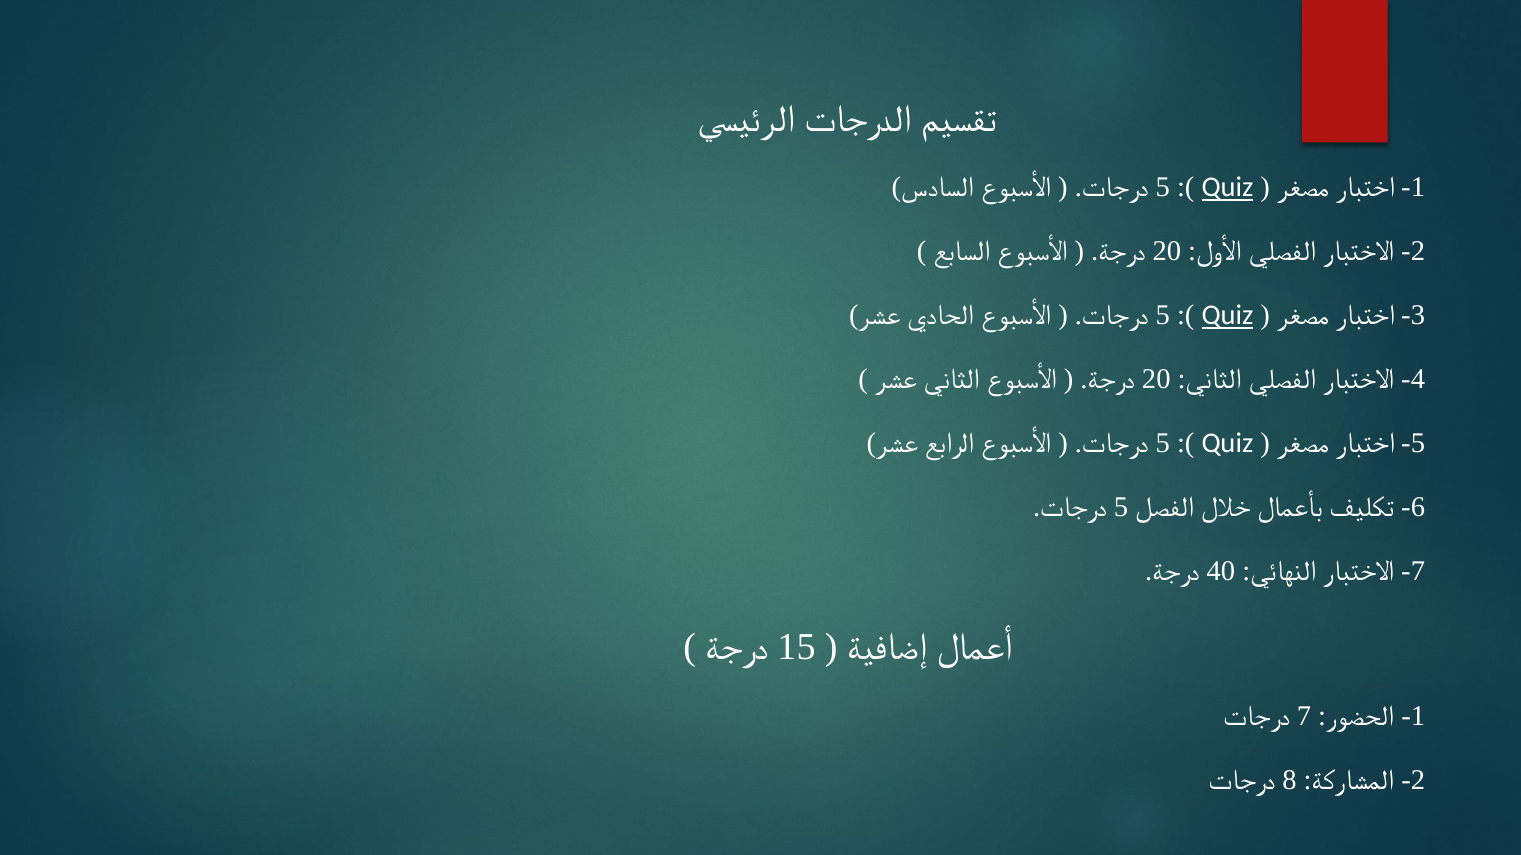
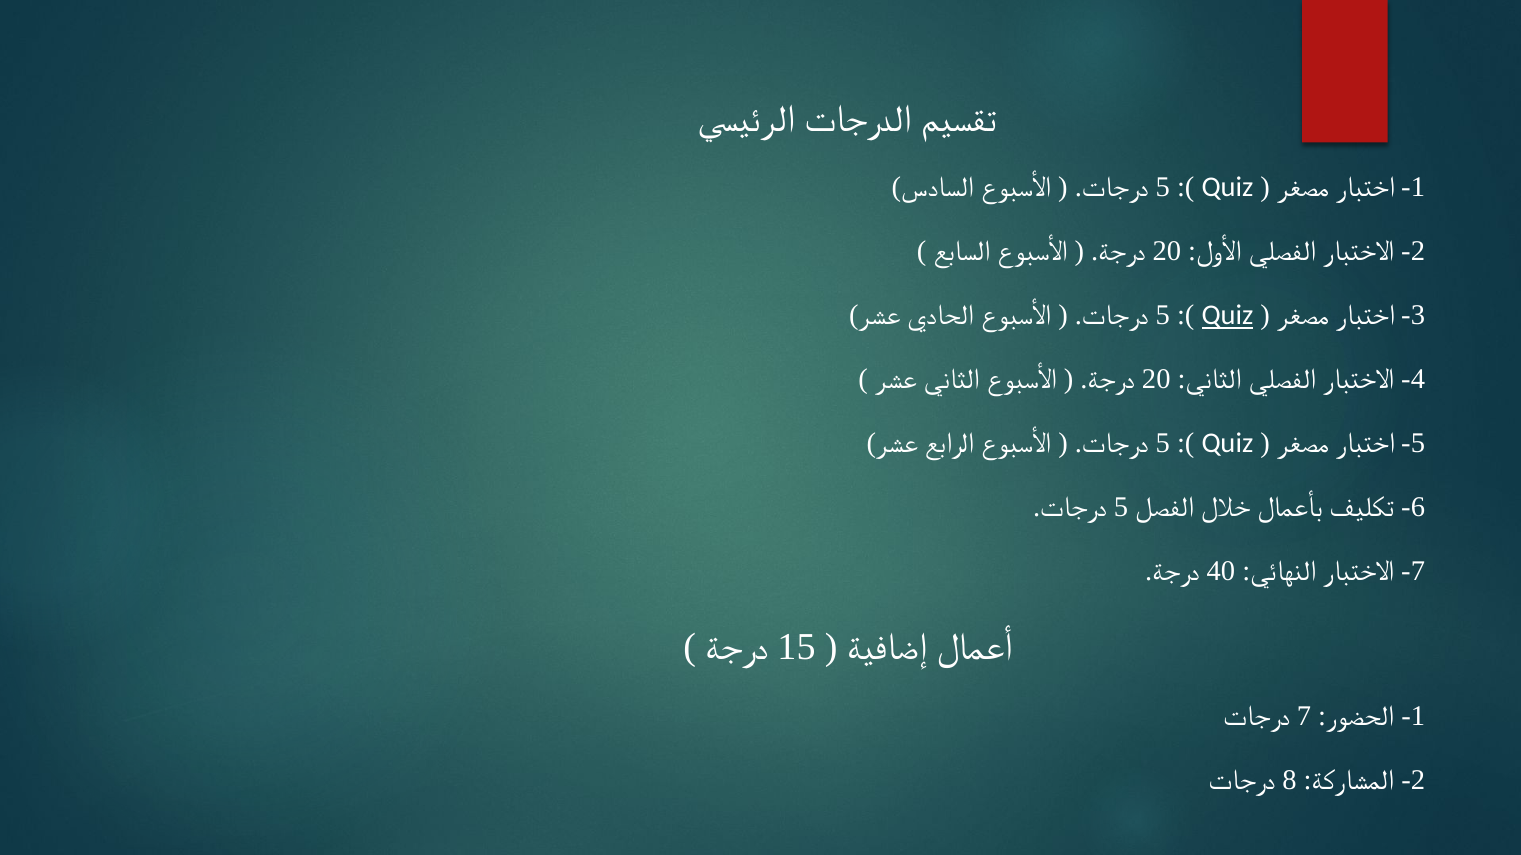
Quiz underline: present -> none (1227, 188)
